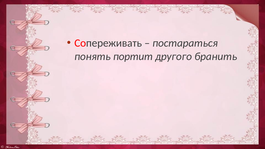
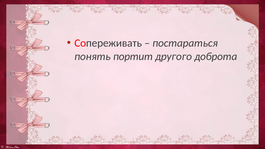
бранить: бранить -> доброта (216, 56)
